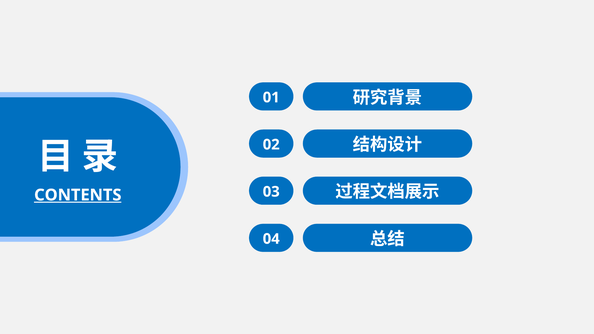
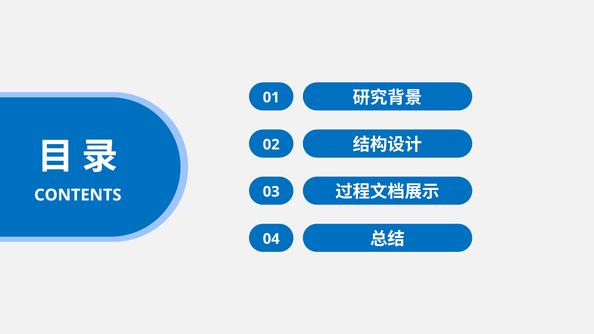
CONTENTS underline: present -> none (78, 195)
